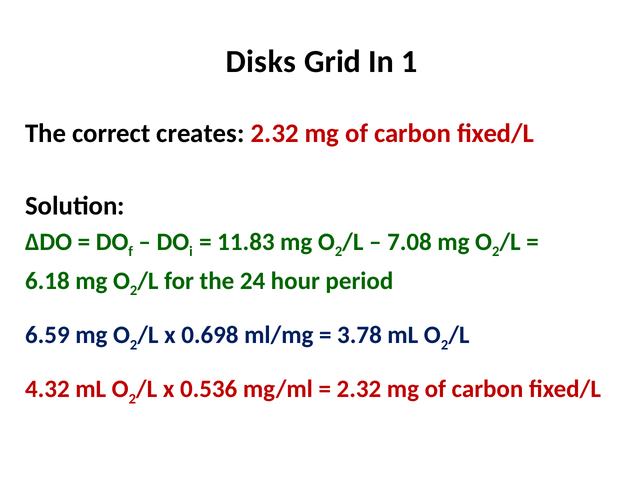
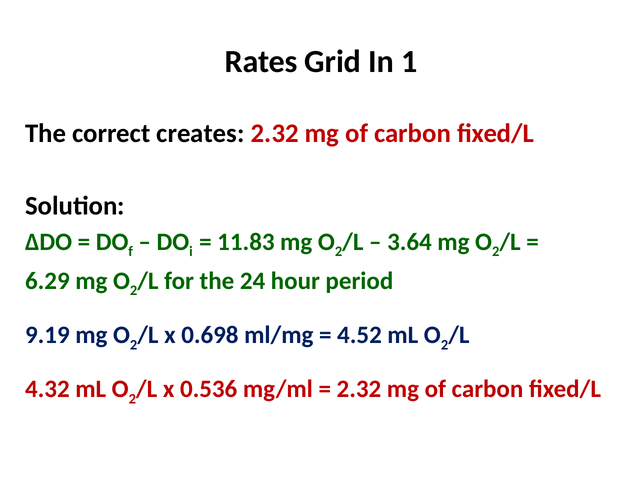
Disks: Disks -> Rates (261, 62)
7.08: 7.08 -> 3.64 (409, 242)
6.18: 6.18 -> 6.29 (47, 281)
6.59: 6.59 -> 9.19 (47, 335)
3.78: 3.78 -> 4.52 (359, 335)
